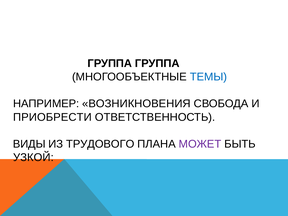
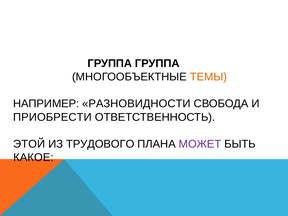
ТЕМЫ colour: blue -> orange (208, 77)
ВОЗНИКНОВЕНИЯ: ВОЗНИКНОВЕНИЯ -> РАЗНОВИДНОСТИ (136, 104)
ВИДЫ: ВИДЫ -> ЭТОЙ (29, 144)
УЗКОЙ: УЗКОЙ -> КАКОЕ (33, 157)
